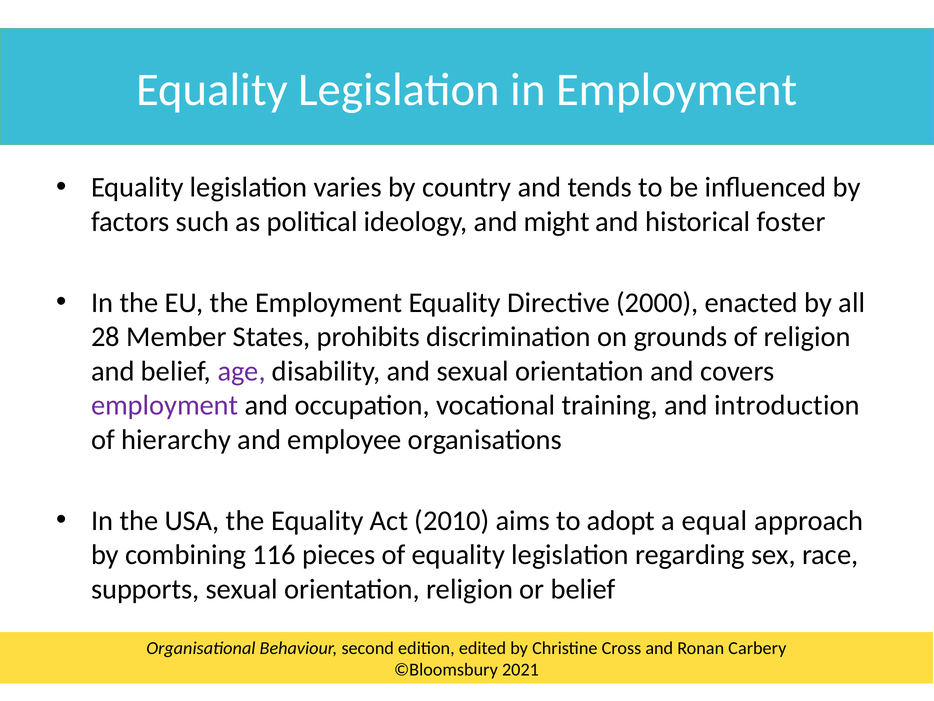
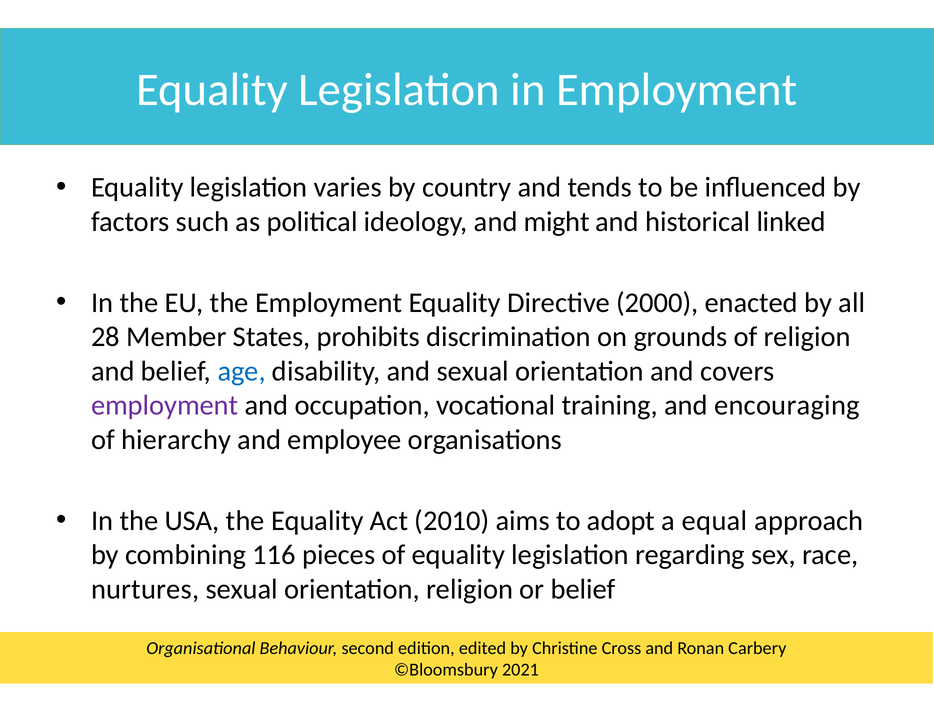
foster: foster -> linked (791, 221)
age colour: purple -> blue (242, 371)
introduction: introduction -> encouraging (787, 405)
supports: supports -> nurtures (145, 589)
